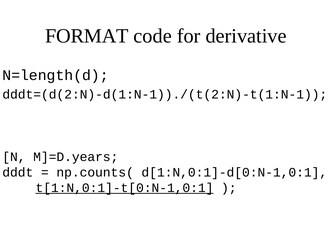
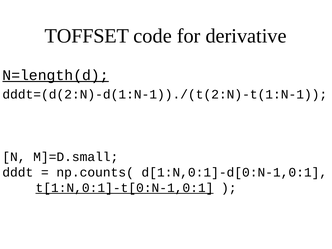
FORMAT: FORMAT -> TOFFSET (87, 36)
N=length(d underline: none -> present (56, 75)
M]=D.years: M]=D.years -> M]=D.small (76, 157)
